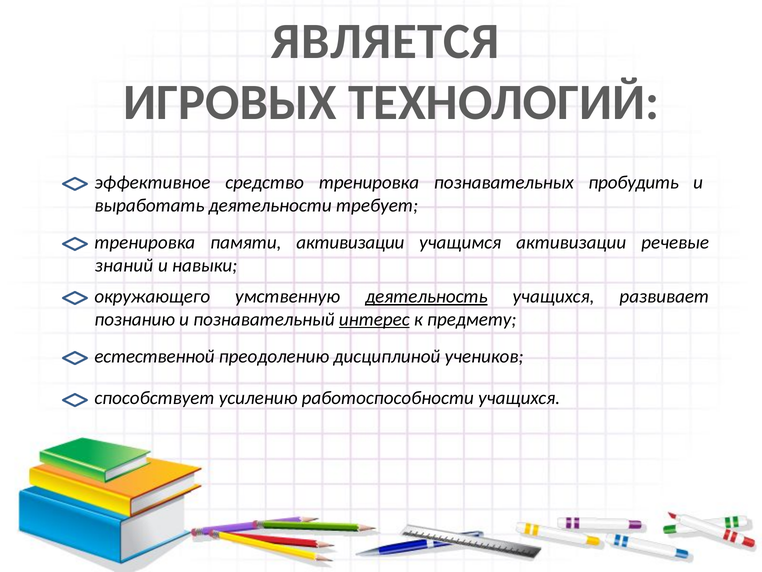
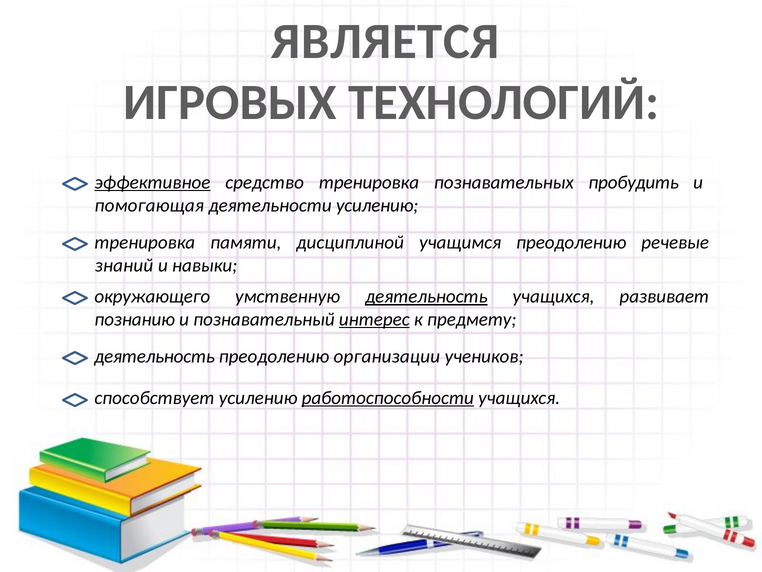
эффективное underline: none -> present (152, 182)
выработать: выработать -> помогающая (149, 205)
деятельности требует: требует -> усилению (377, 205)
памяти активизации: активизации -> дисциплиной (350, 242)
учащимся активизации: активизации -> преодолению (571, 242)
естественной: естественной -> деятельность (155, 356)
дисциплиной: дисциплиной -> организации (387, 356)
работоспособности underline: none -> present (388, 397)
